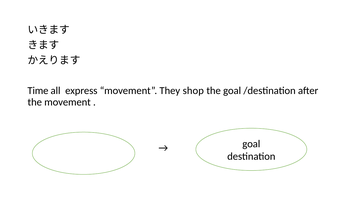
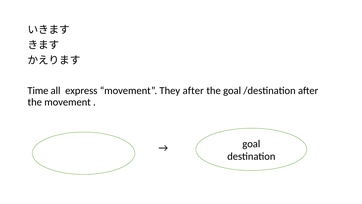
They shop: shop -> after (193, 91)
